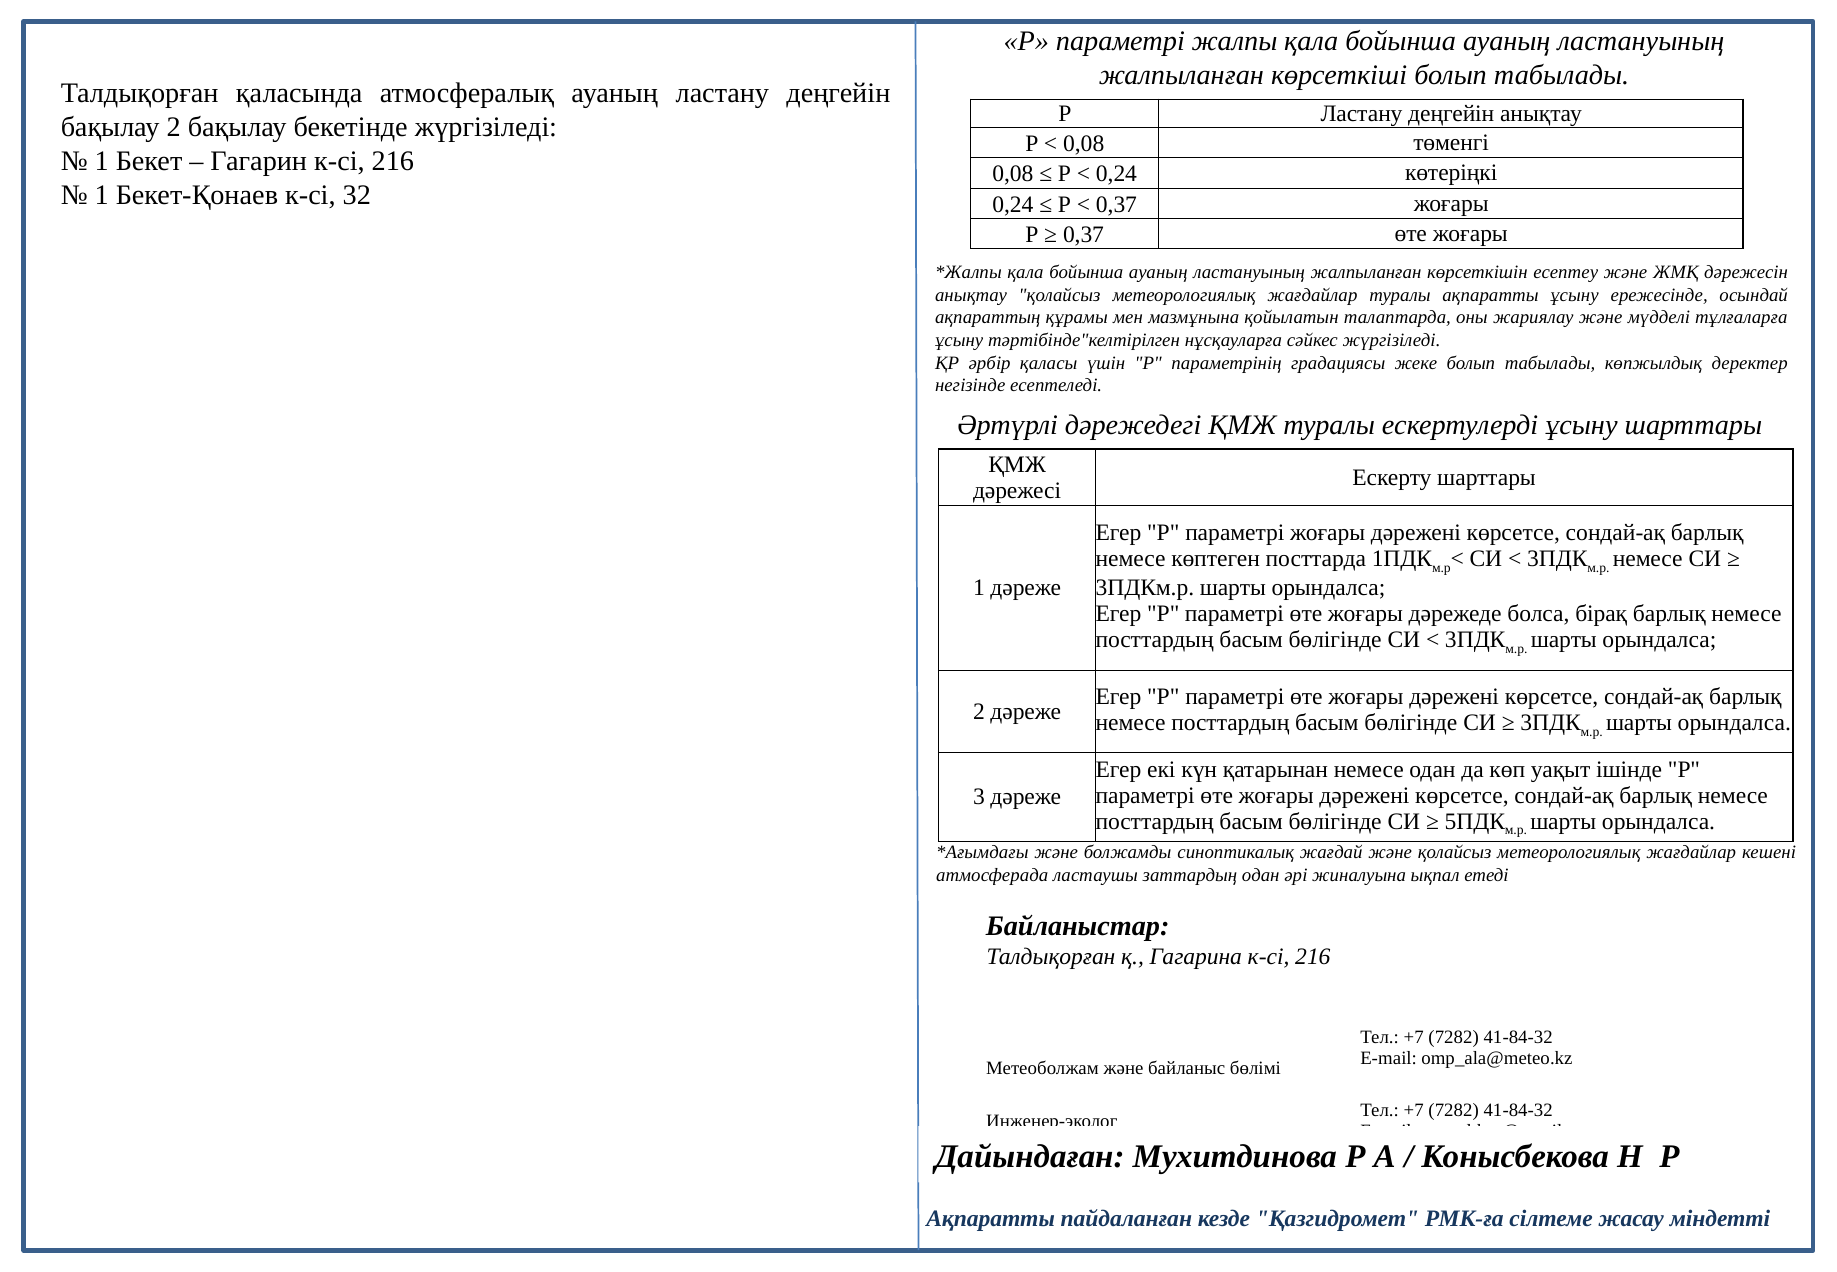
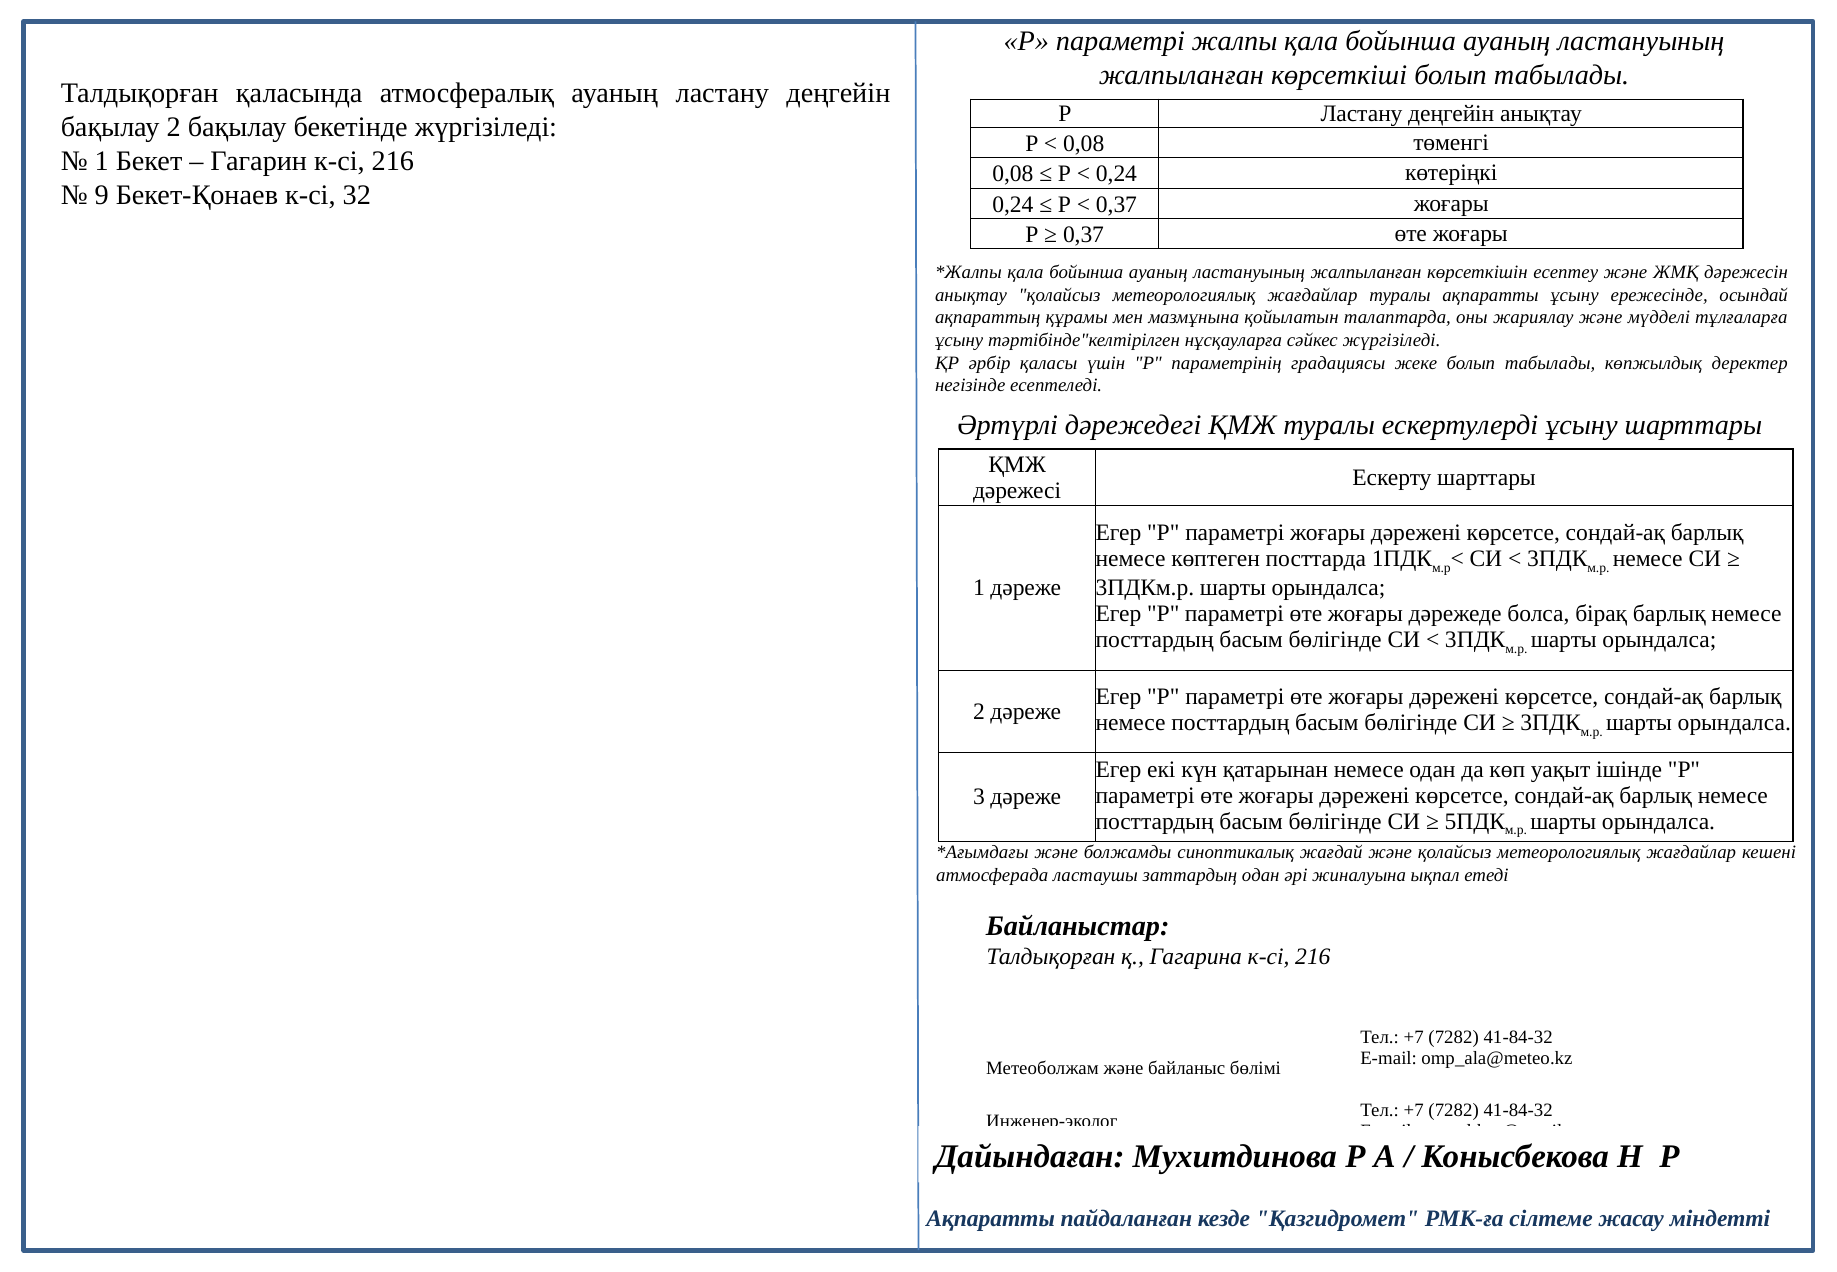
1: 1 -> 9 (102, 195)
